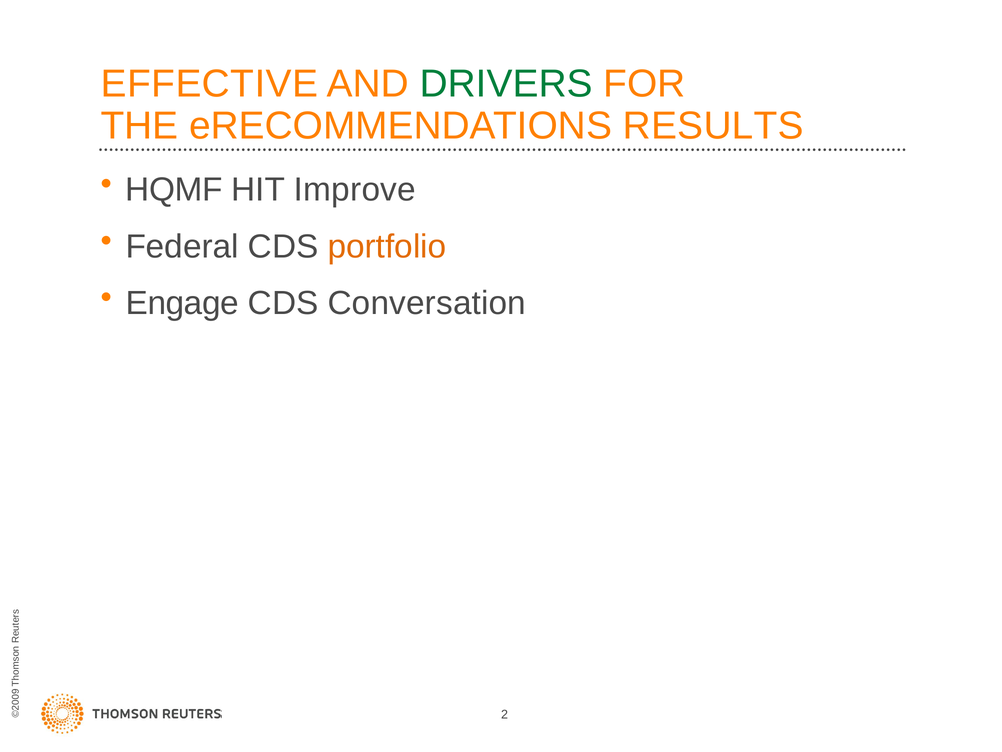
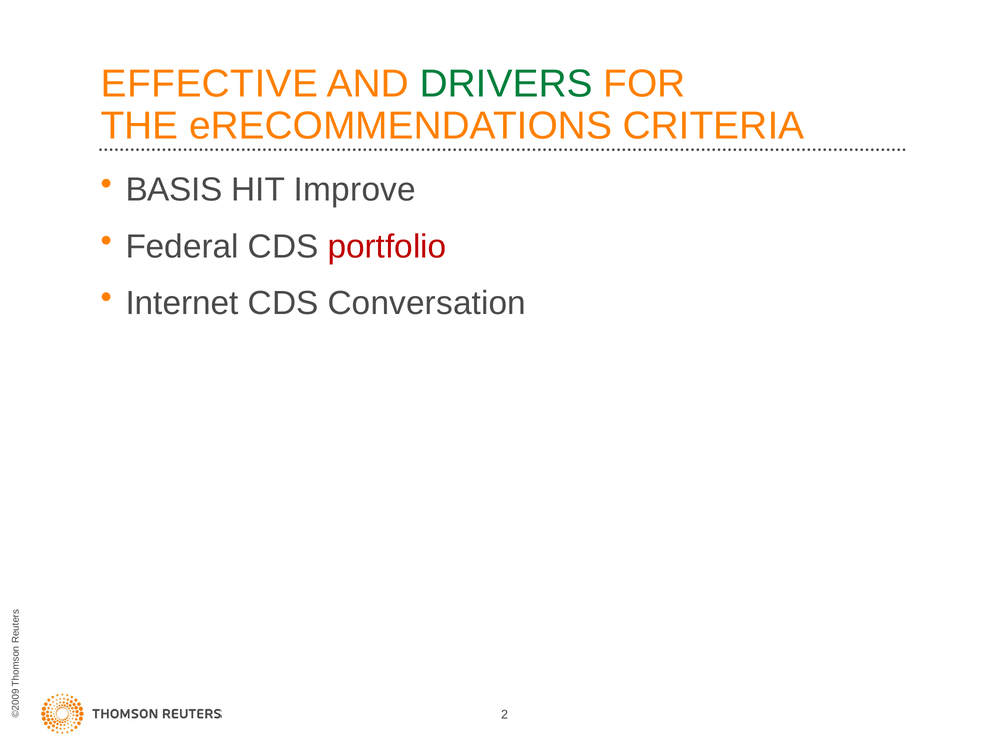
RESULTS: RESULTS -> CRITERIA (713, 126)
HQMF: HQMF -> BASIS (174, 190)
portfolio colour: orange -> red (387, 246)
Engage: Engage -> Internet (182, 303)
